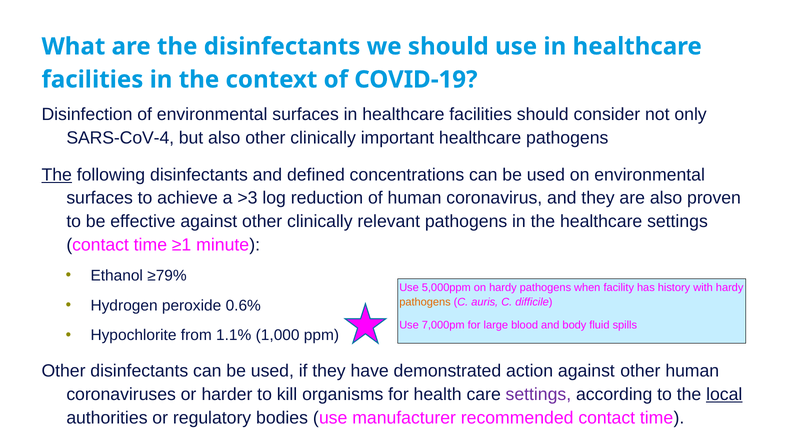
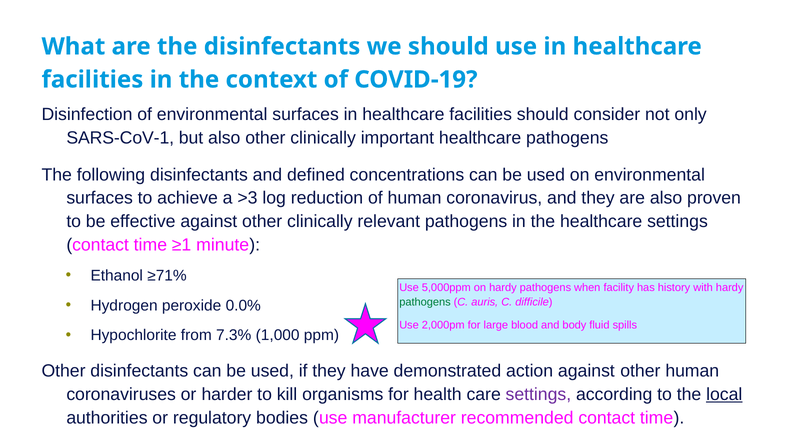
SARS-CoV-4: SARS-CoV-4 -> SARS-CoV-1 (120, 138)
The underline: present -> none (57, 175)
≥79%: ≥79% -> ≥71% (167, 276)
pathogens colour: orange -> green (425, 302)
0.6%: 0.6% -> 0.0% (243, 306)
7,000pm: 7,000pm -> 2,000pm (443, 325)
1.1%: 1.1% -> 7.3% (234, 335)
